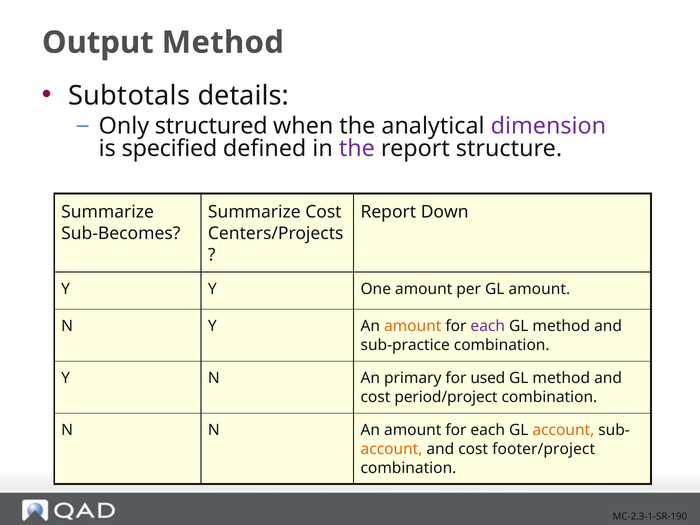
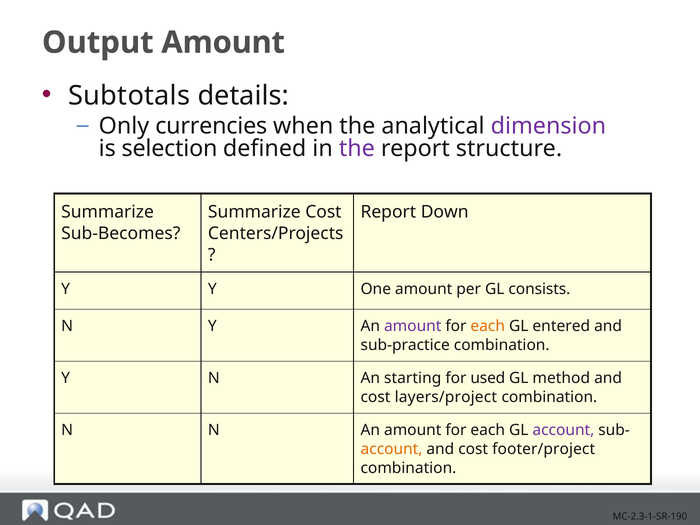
Output Method: Method -> Amount (223, 43)
structured: structured -> currencies (211, 126)
specified: specified -> selection (170, 148)
GL amount: amount -> consists (539, 289)
amount colour: orange -> purple (413, 326)
each colour: purple -> orange (488, 326)
method: method -> entered (561, 326)
primary: primary -> starting (413, 378)
period/project: period/project -> layers/project (446, 397)
account colour: orange -> purple (563, 430)
